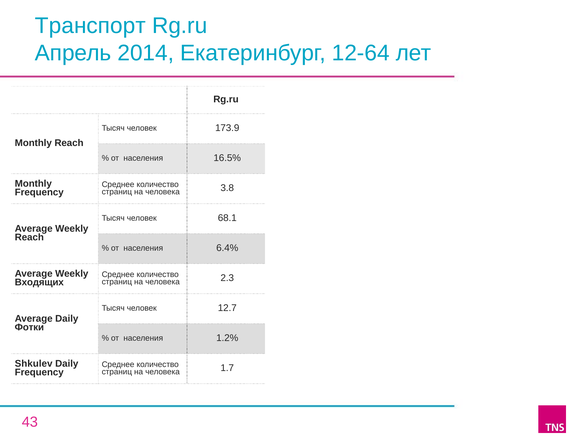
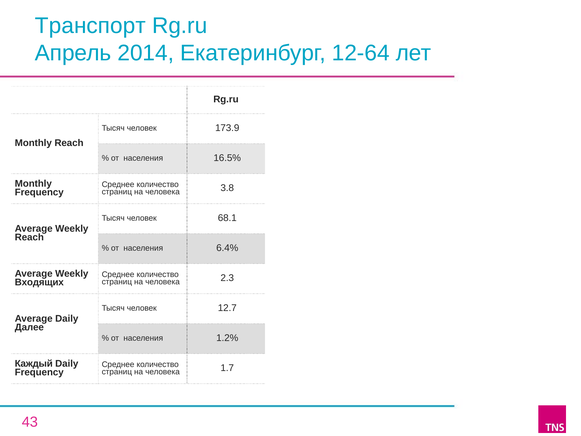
Фотки: Фотки -> Далее (29, 327)
Shkulev: Shkulev -> Каждый (34, 363)
